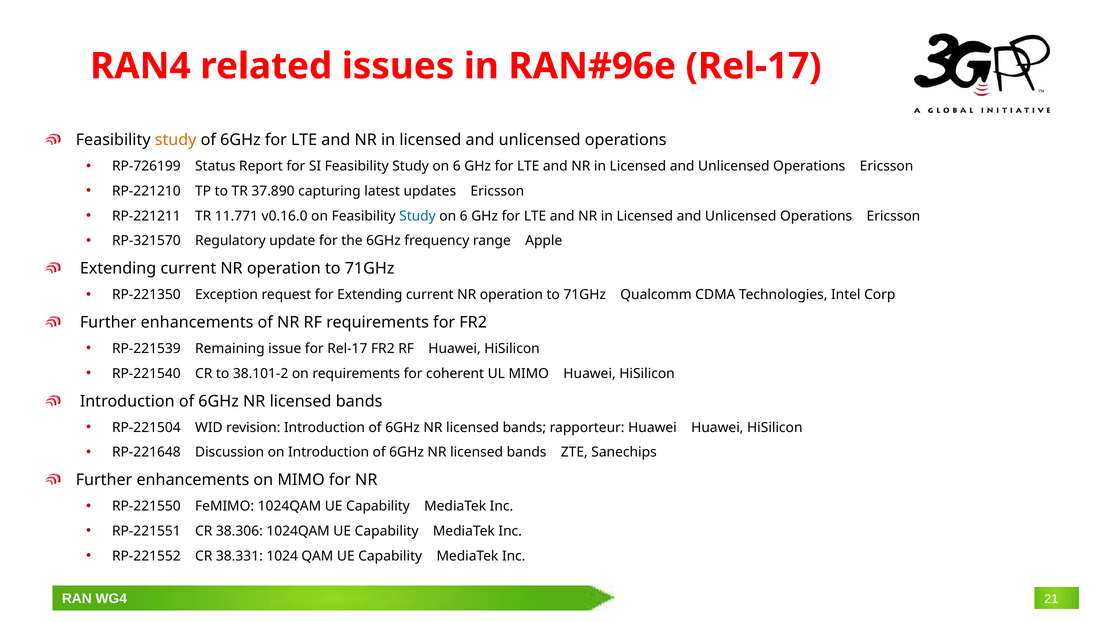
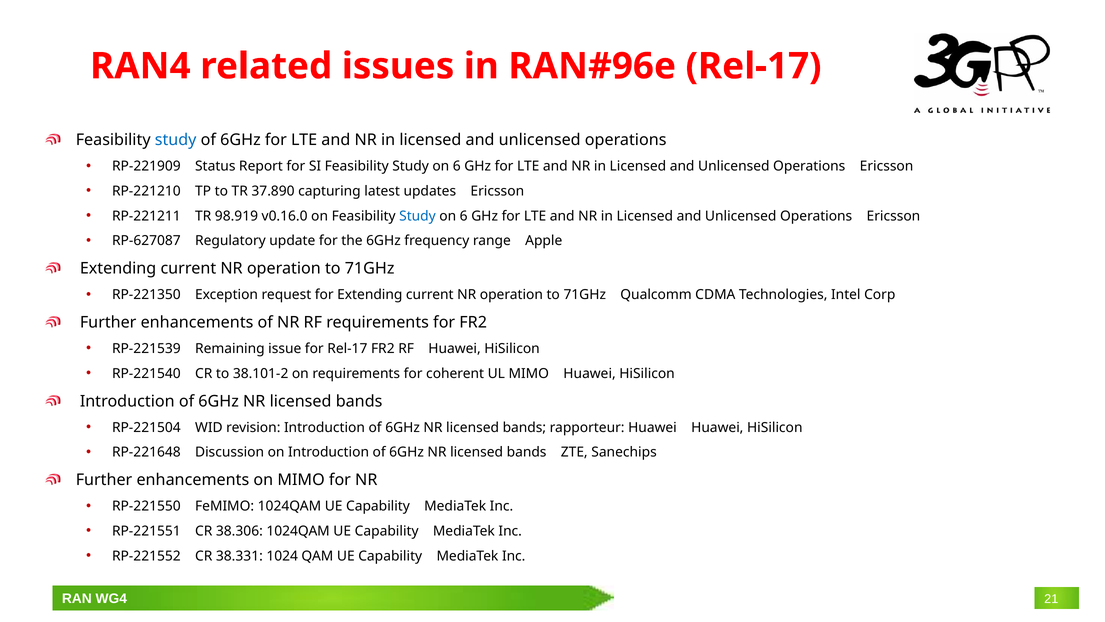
study colour: orange -> blue (176, 140)
RP‑726199: RP‑726199 -> RP‑221909 (146, 166)
11.771: 11.771 -> 98.919 (236, 216)
RP‑321570: RP‑321570 -> RP‑627087 (146, 241)
